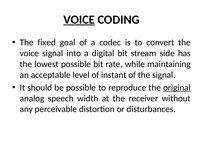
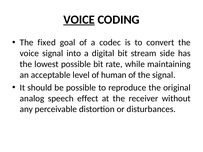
instant: instant -> human (114, 75)
original underline: present -> none (177, 88)
width: width -> effect (88, 99)
